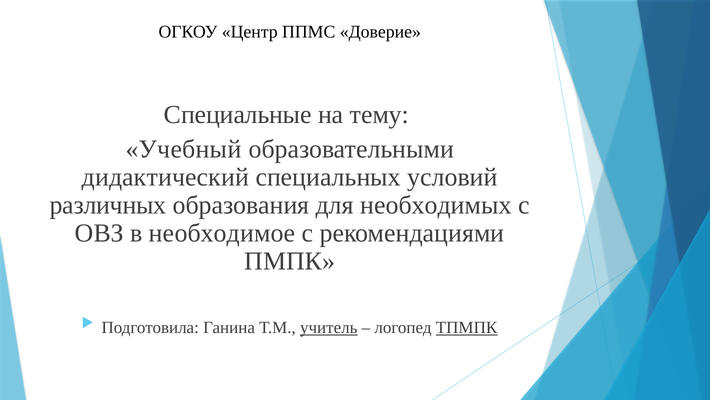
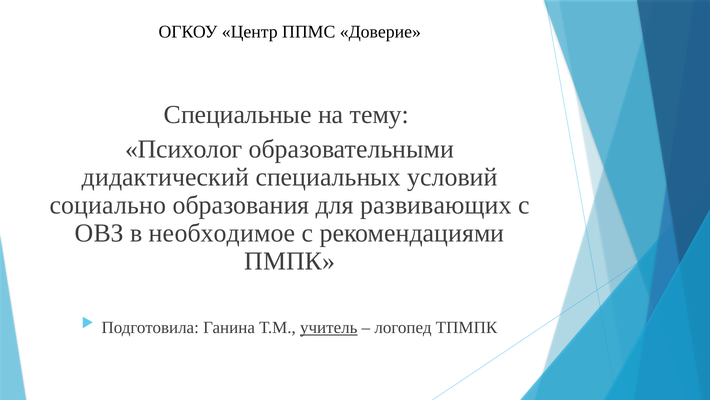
Учебный: Учебный -> Психолог (184, 149)
различных: различных -> социально (108, 205)
необходимых: необходимых -> развивающих (436, 205)
ТПМПК underline: present -> none (467, 327)
